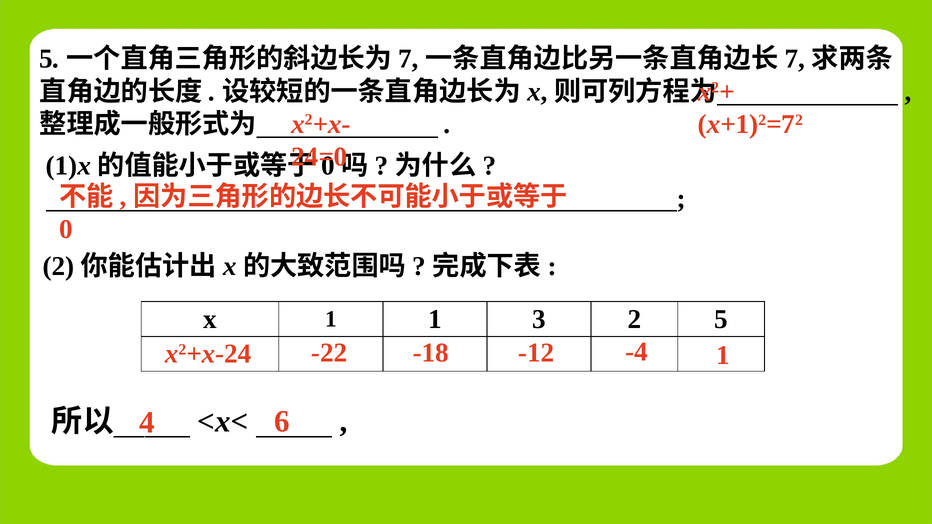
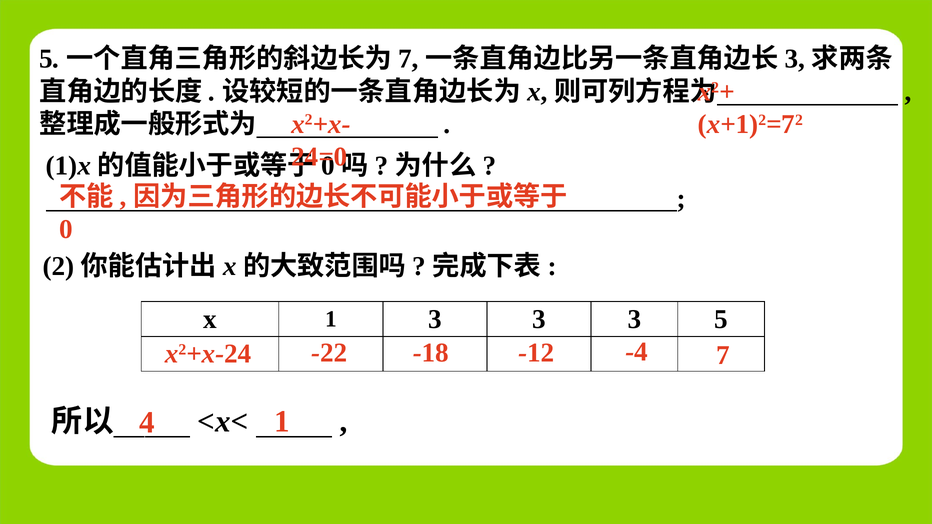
7: 7 -> 3 (795, 59)
1 1: 1 -> 3 (435, 319)
2: 2 -> 3 (634, 319)
-4 1: 1 -> 7 (723, 355)
4 6: 6 -> 1 (282, 422)
